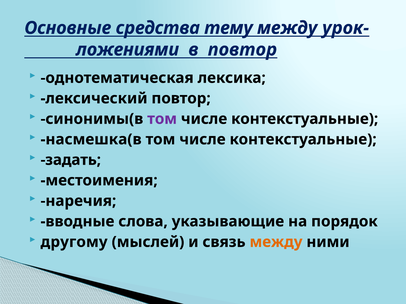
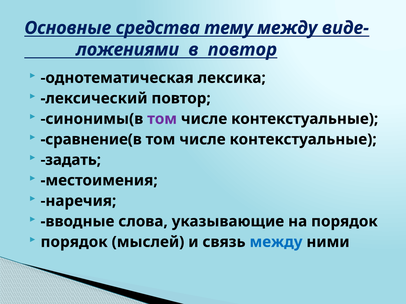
урок-: урок- -> виде- (346, 28)
насмешка(в: насмешка(в -> сравнение(в (91, 140)
другому: другому -> порядок (74, 242)
между colour: orange -> blue (276, 242)
